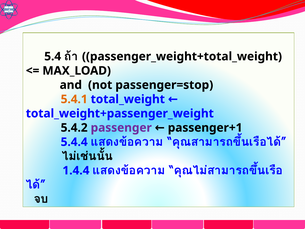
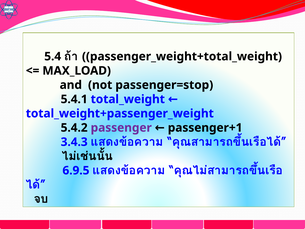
5.4.1 colour: orange -> black (74, 99)
5.4.4: 5.4.4 -> 3.4.3 (74, 142)
1.4.4: 1.4.4 -> 6.9.5 (76, 170)
